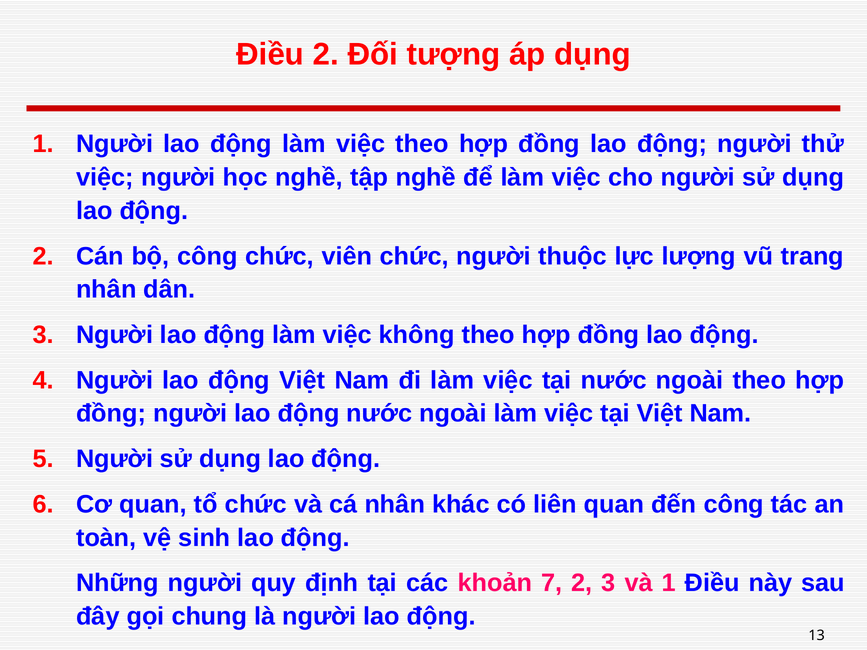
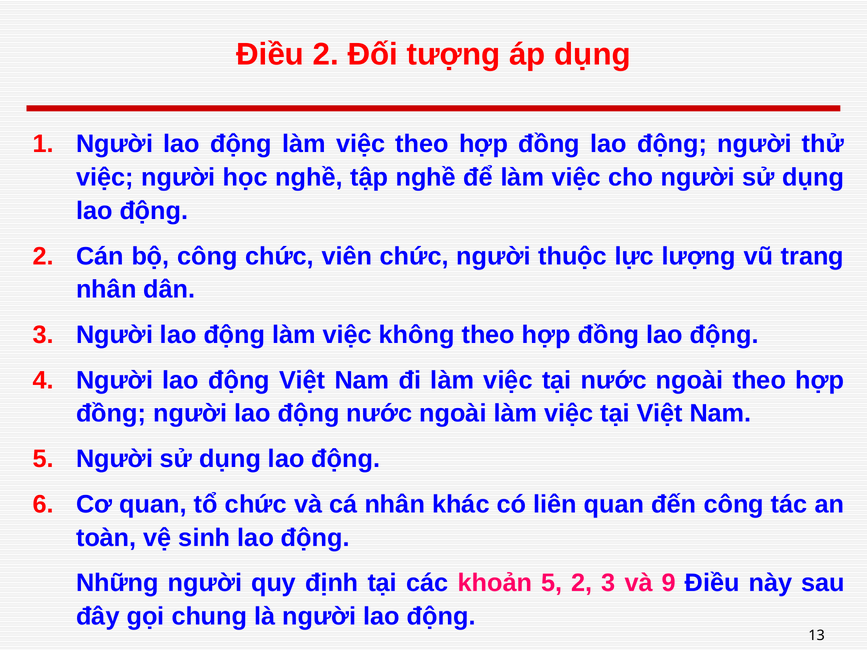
khoản 7: 7 -> 5 (552, 583)
và 1: 1 -> 9 (669, 583)
